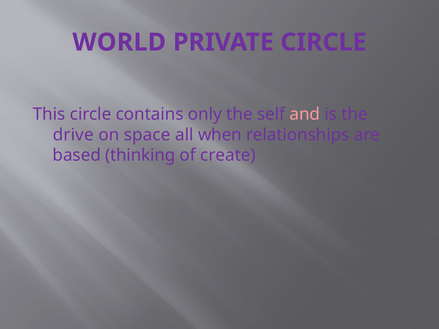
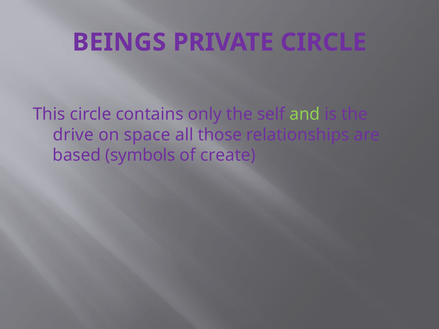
WORLD: WORLD -> BEINGS (119, 42)
and colour: pink -> light green (305, 114)
when: when -> those (220, 135)
thinking: thinking -> symbols (140, 155)
